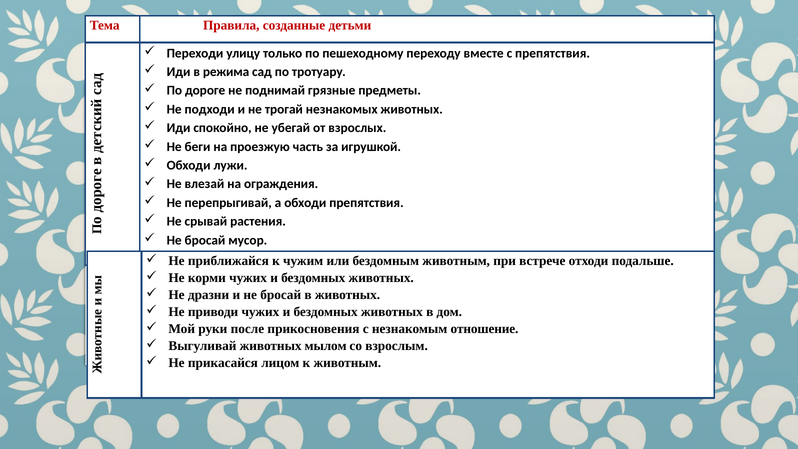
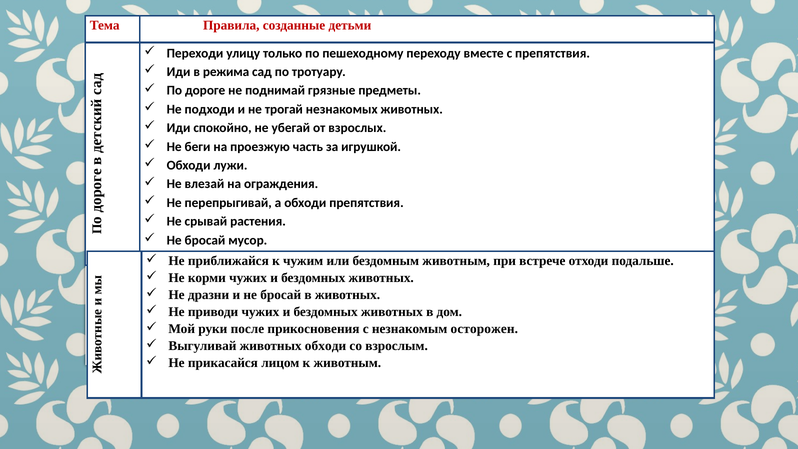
отношение: отношение -> осторожен (484, 329)
животных мылом: мылом -> обходи (326, 346)
